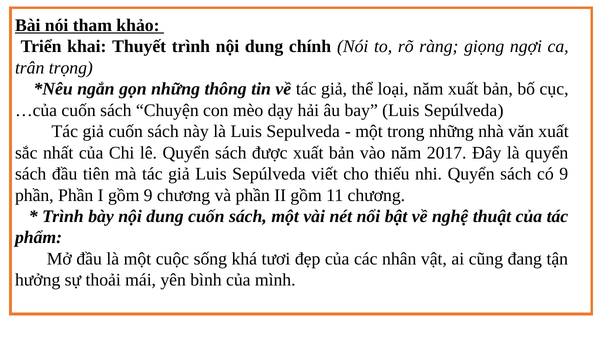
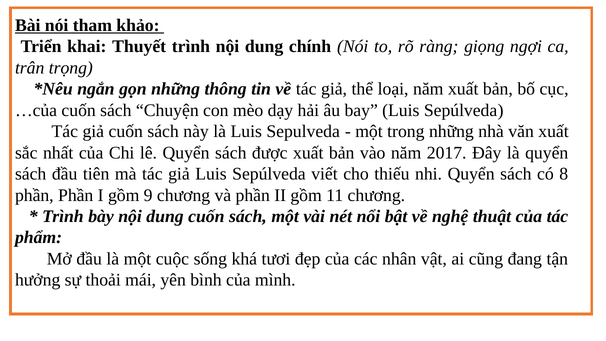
có 9: 9 -> 8 (564, 174)
